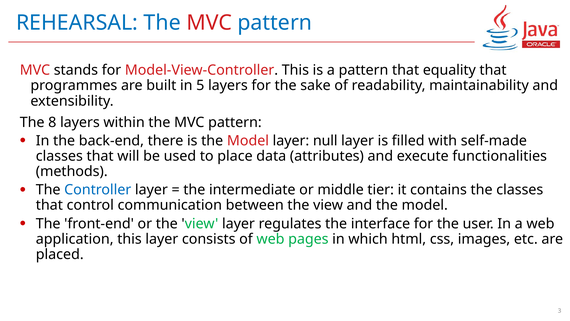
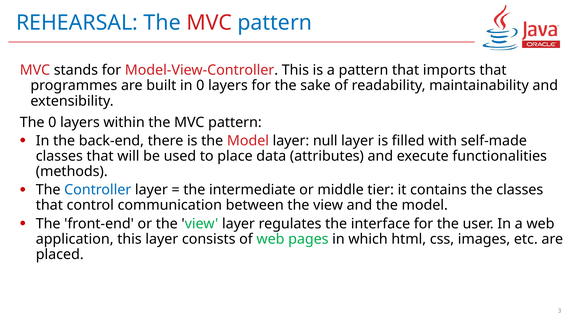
equality: equality -> imports (449, 70)
in 5: 5 -> 0 (200, 85)
The 8: 8 -> 0 (52, 122)
